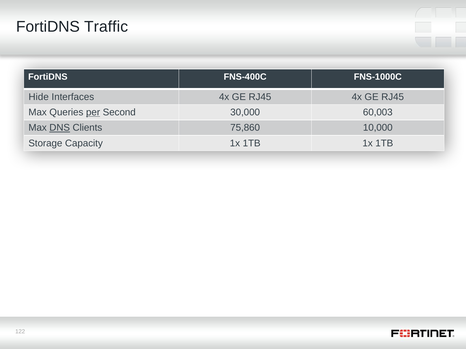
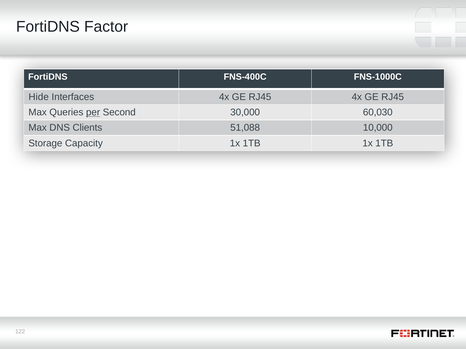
Traffic: Traffic -> Factor (106, 27)
60,003: 60,003 -> 60,030 (378, 113)
DNS underline: present -> none (60, 128)
75,860: 75,860 -> 51,088 (245, 128)
